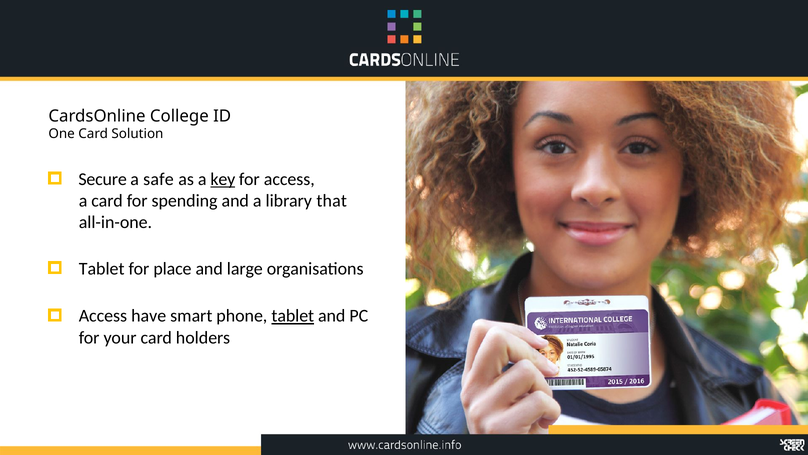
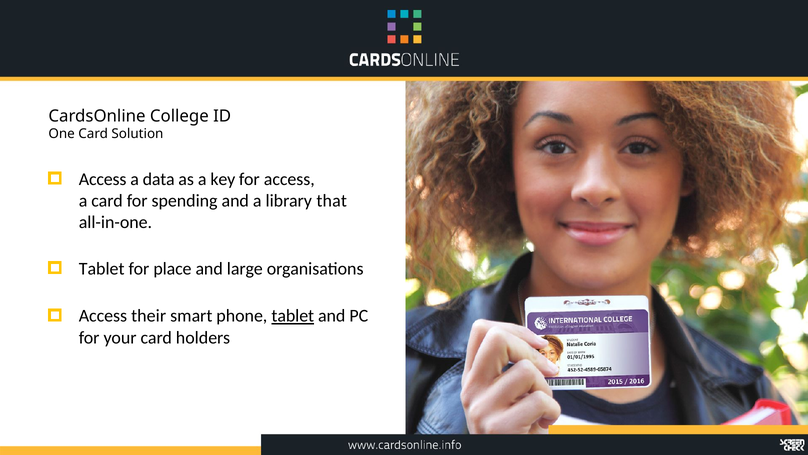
Secure: Secure -> Access (103, 179)
safe: safe -> data (159, 179)
key underline: present -> none (223, 179)
have: have -> their (149, 316)
